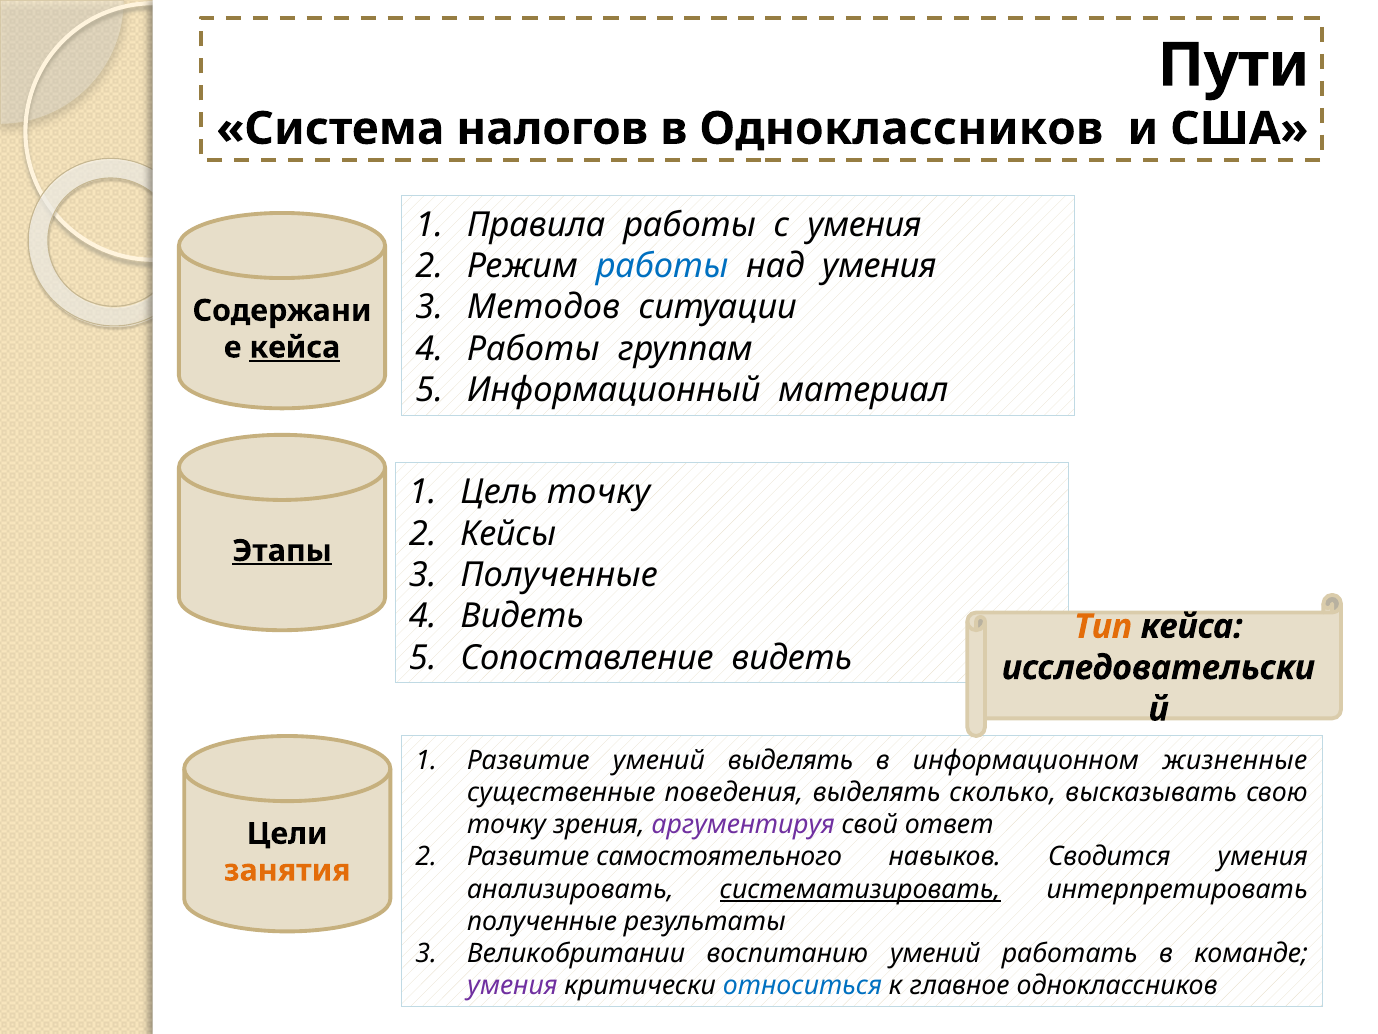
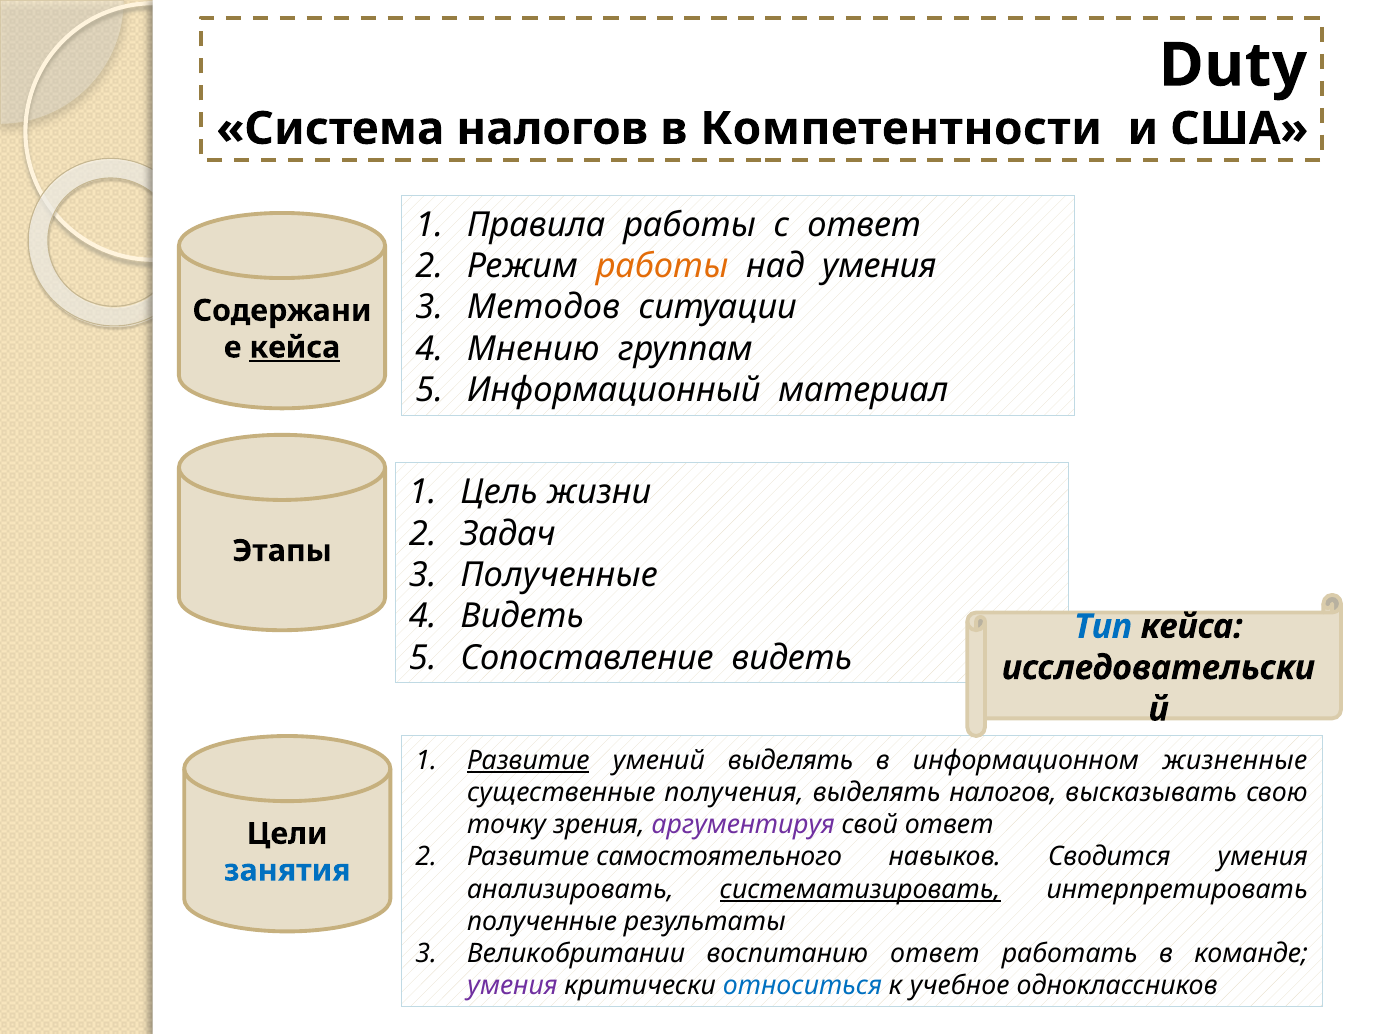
Пути: Пути -> Duty (1233, 65)
в Одноклассников: Одноклассников -> Компетентности (901, 129)
с умения: умения -> ответ (864, 225)
работы colour: blue -> orange (662, 266)
Работы: Работы -> Мнению (533, 349)
Цель точку: точку -> жизни (599, 492)
Кейсы: Кейсы -> Задач (508, 534)
Этапы underline: present -> none (282, 551)
Тип colour: orange -> blue (1103, 626)
Развитие underline: none -> present (528, 760)
поведения: поведения -> получения (734, 792)
выделять сколько: сколько -> налогов (1003, 792)
занятия colour: orange -> blue (287, 870)
воспитанию умений: умений -> ответ (935, 953)
главное: главное -> учебное (960, 985)
